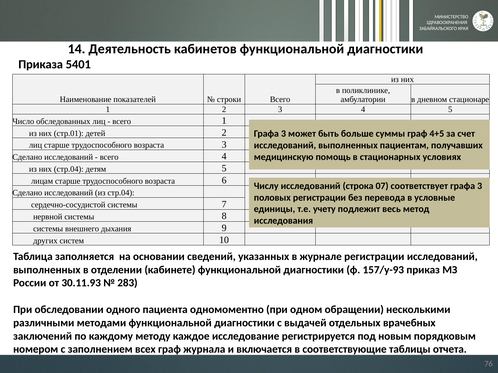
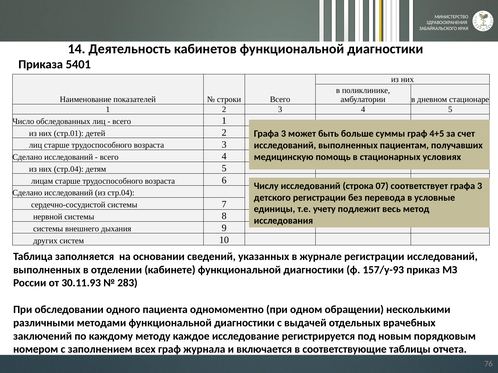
половых: половых -> детского (272, 198)
